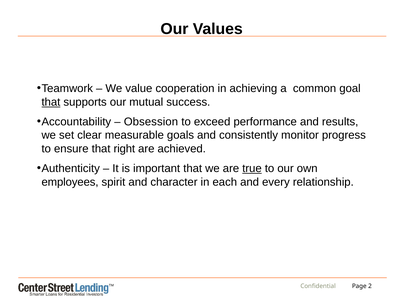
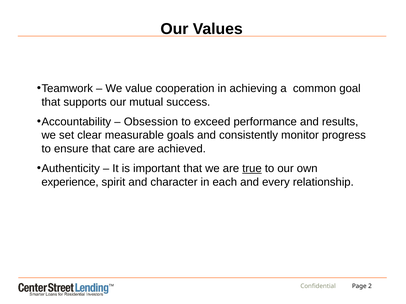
that underline: present -> none (51, 102)
right: right -> care (124, 149)
employees: employees -> experience (70, 182)
